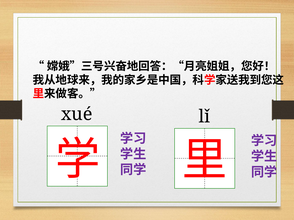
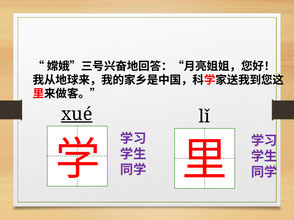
xué underline: none -> present (77, 115)
